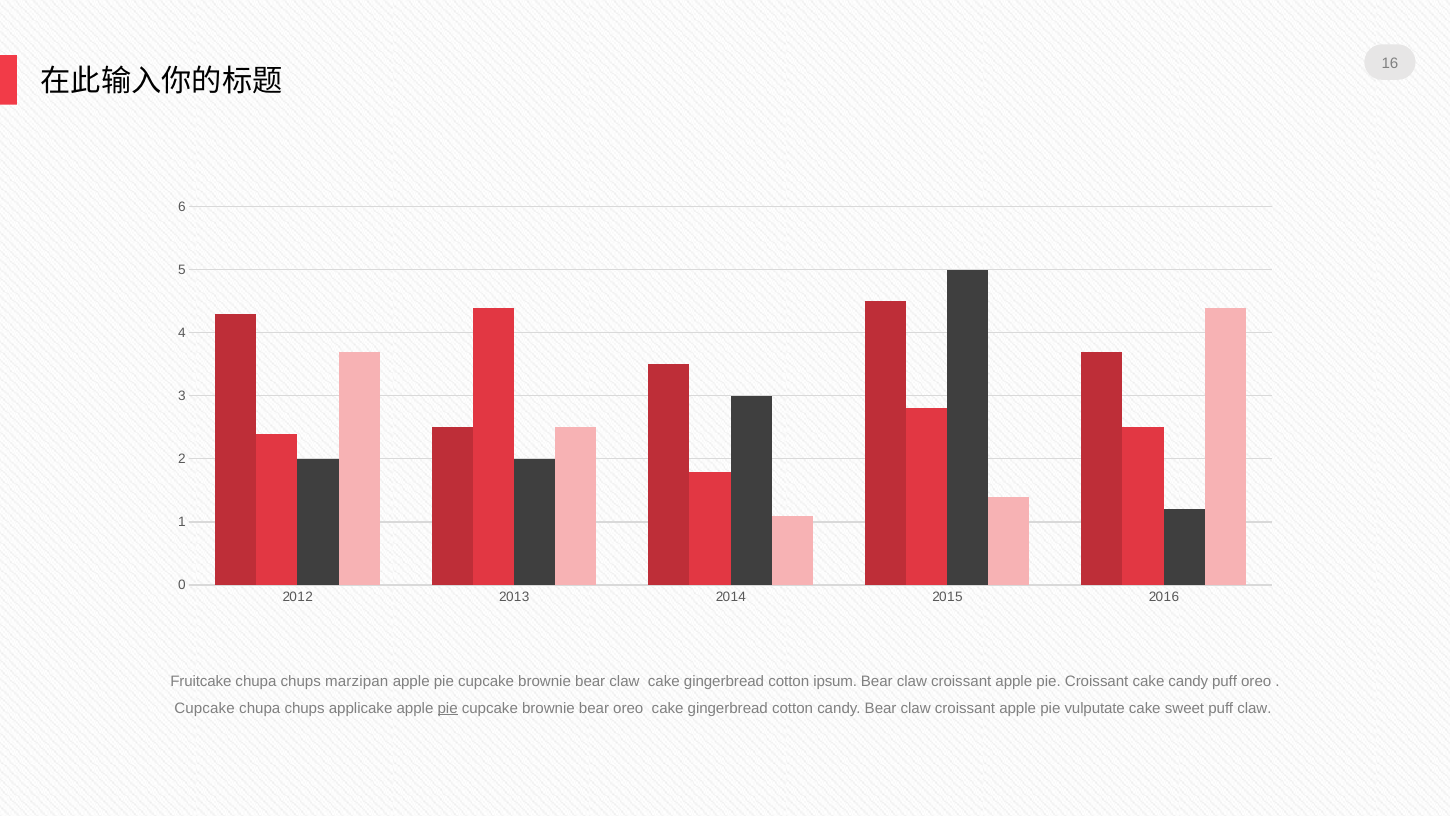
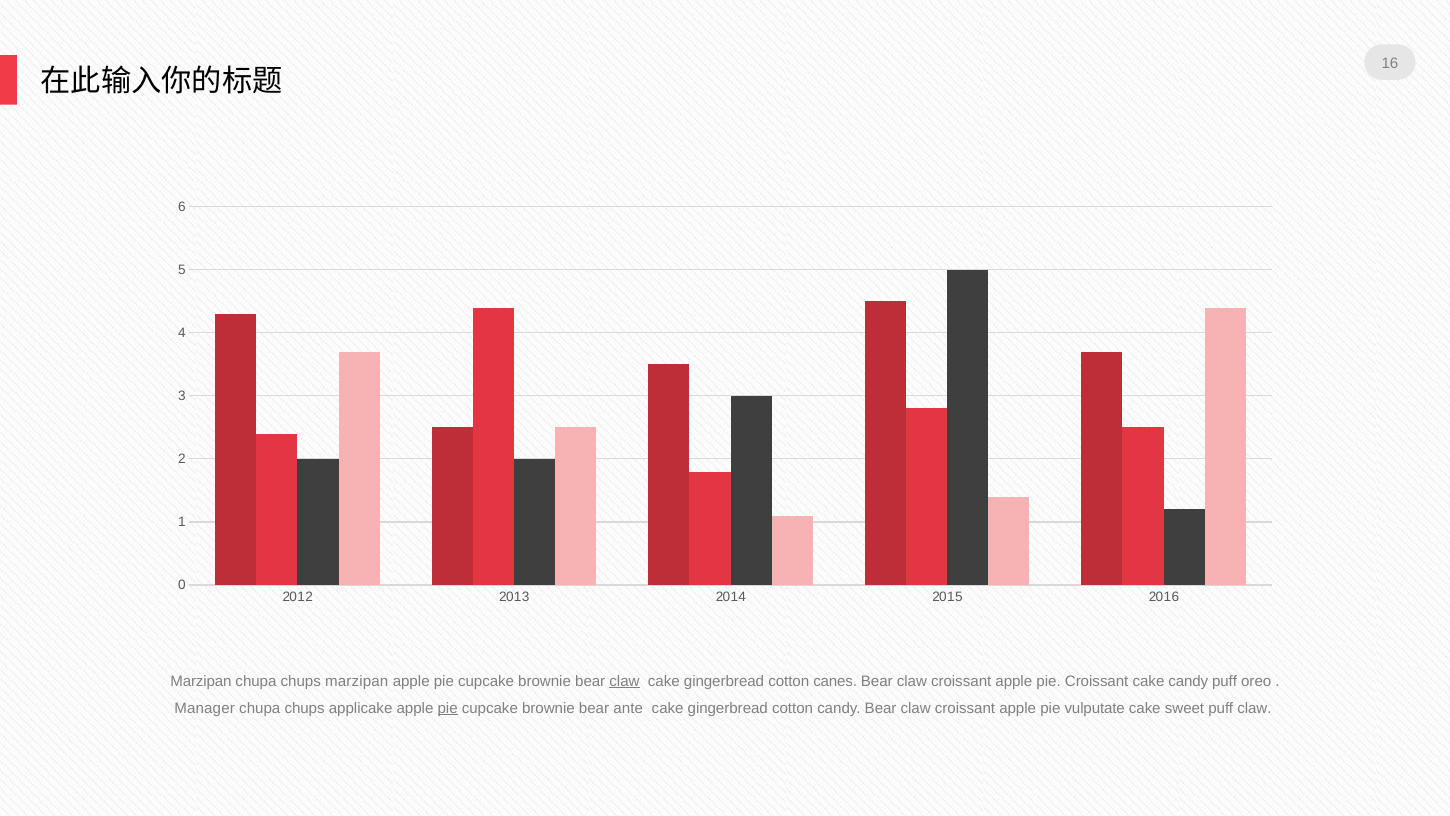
Fruitcake: Fruitcake -> Marzipan (201, 681)
claw underline: none -> present (625, 681)
ipsum: ipsum -> canes (835, 681)
Cupcake: Cupcake -> Manager (205, 708)
bear oreo: oreo -> ante (628, 708)
